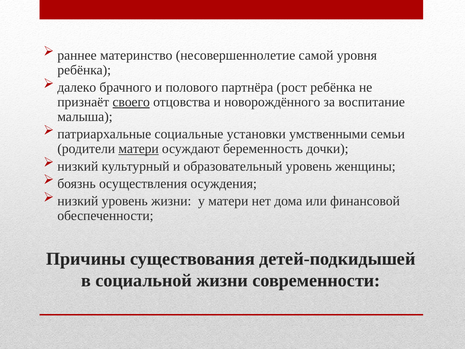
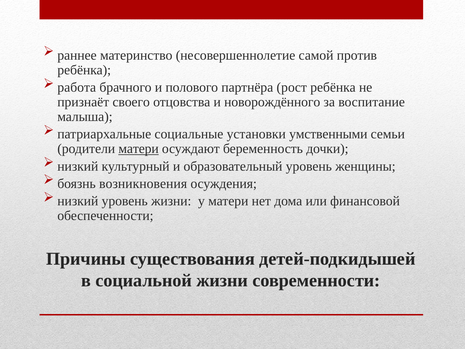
уровня: уровня -> против (357, 55)
далеко: далеко -> работа (77, 87)
своего underline: present -> none (131, 102)
осуществления: осуществления -> возникновения (143, 184)
